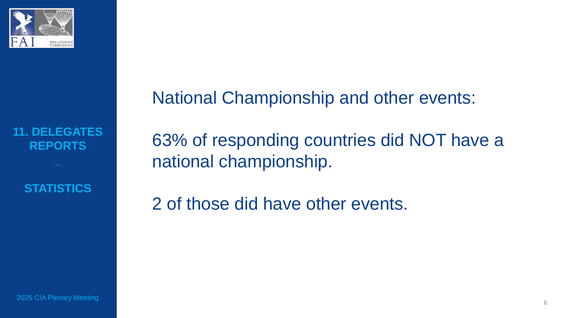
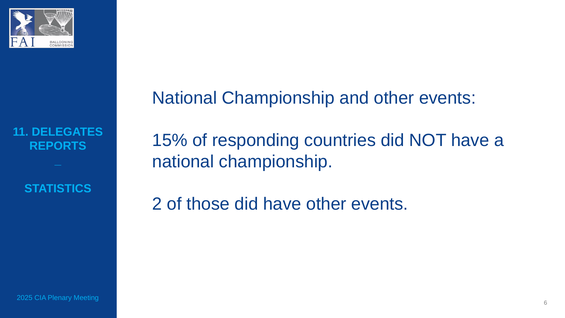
63%: 63% -> 15% (170, 140)
